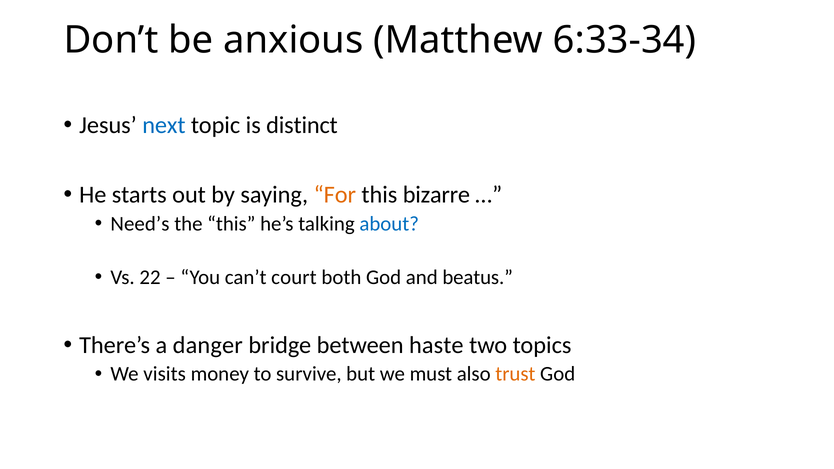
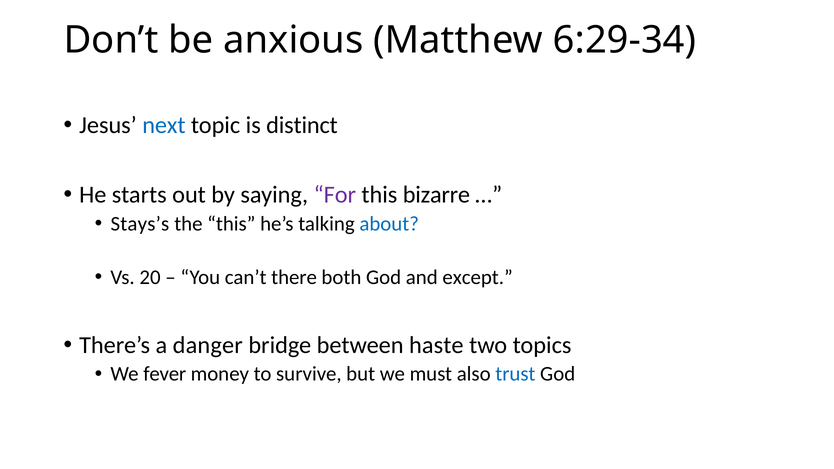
6:33-34: 6:33-34 -> 6:29-34 (625, 40)
For colour: orange -> purple (335, 195)
Need’s: Need’s -> Stays’s (140, 224)
22: 22 -> 20 (150, 277)
court: court -> there (294, 277)
beatus: beatus -> except (478, 277)
visits: visits -> fever (165, 374)
trust colour: orange -> blue (515, 374)
